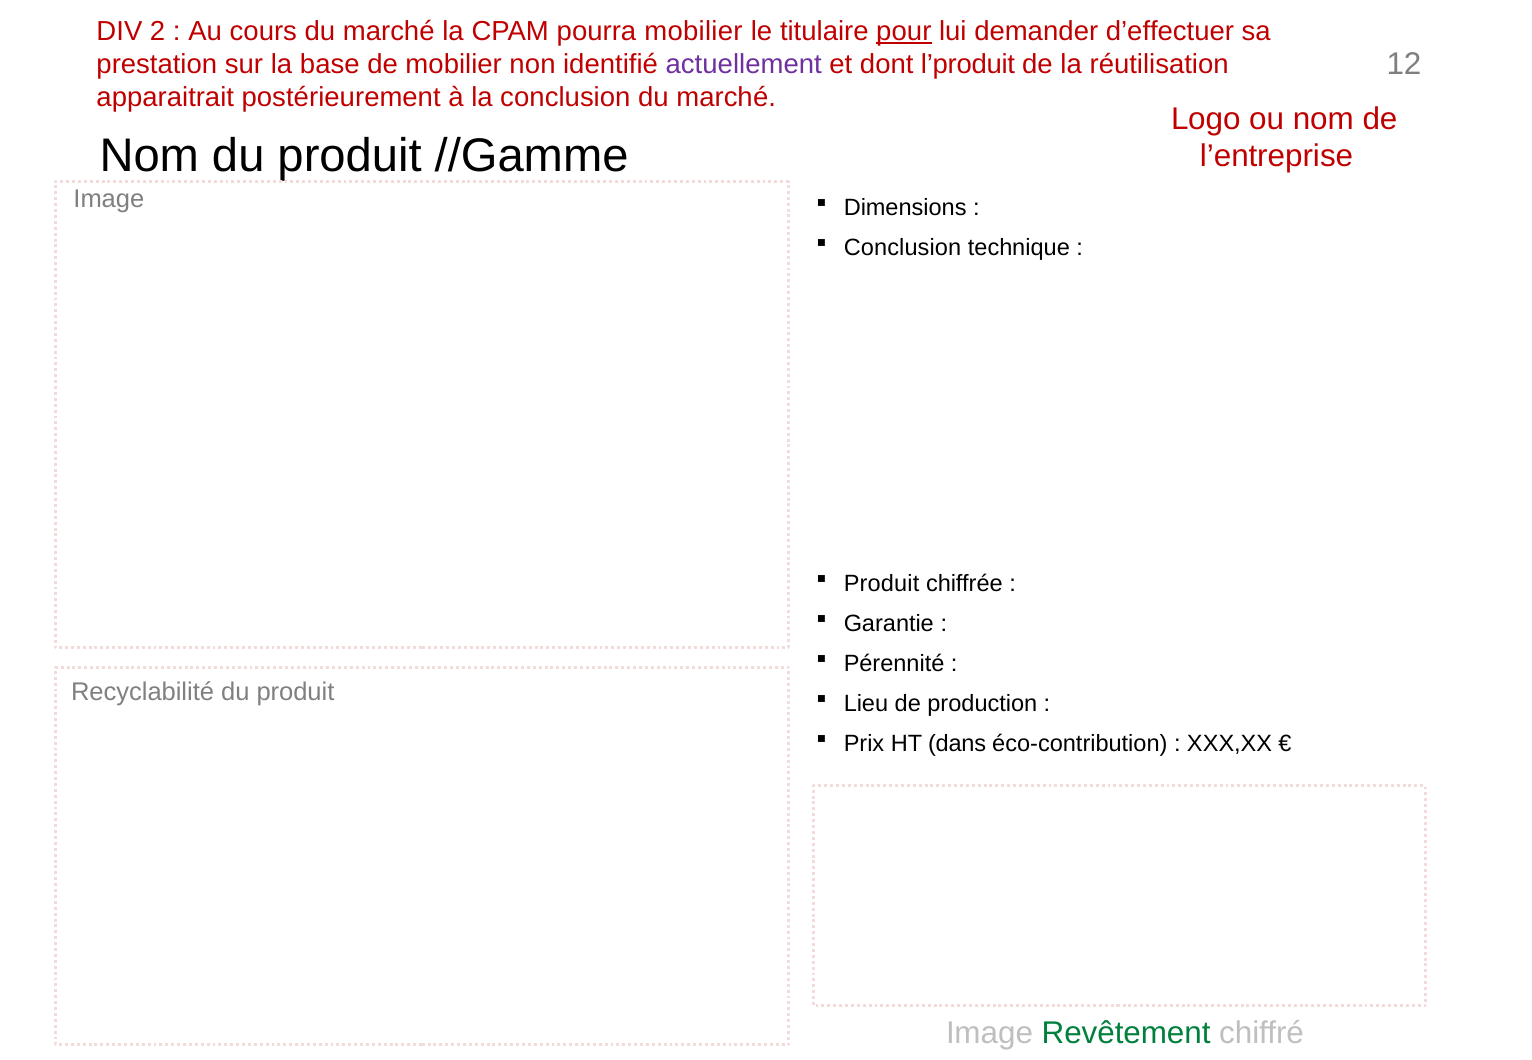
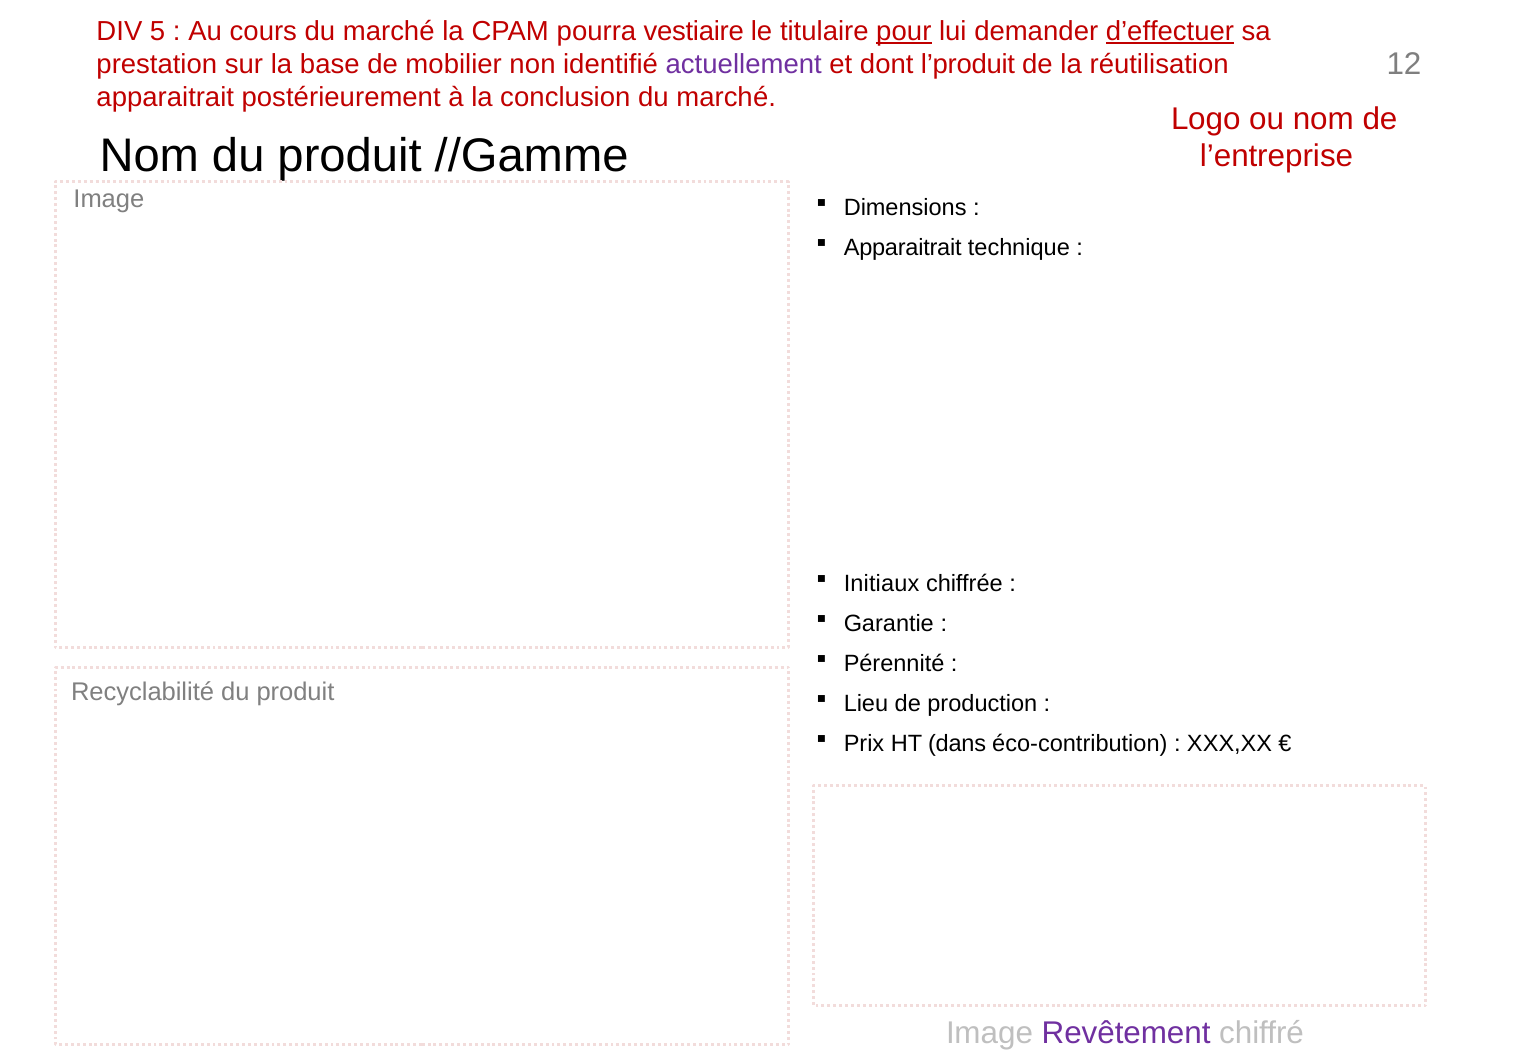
2: 2 -> 5 (158, 31)
pourra mobilier: mobilier -> vestiaire (694, 31)
d’effectuer underline: none -> present (1170, 31)
Conclusion: Conclusion -> Apparaitrait (903, 248)
Produit: Produit -> Initiaux (882, 584)
Revêtement colour: green -> purple (1126, 1033)
